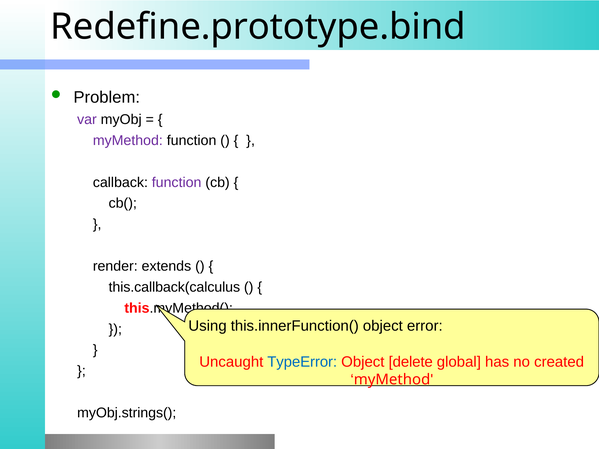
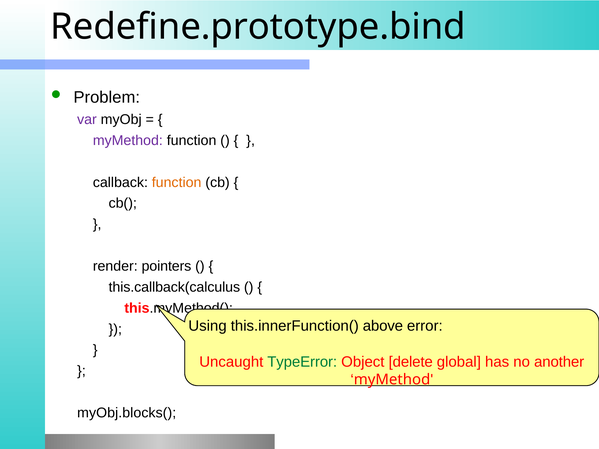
function colour: purple -> orange (177, 182)
extends: extends -> pointers (166, 266)
this.innerFunction( object: object -> above (383, 326)
TypeError colour: blue -> green (302, 362)
created: created -> another (559, 362)
myObj.strings(: myObj.strings( -> myObj.blocks( (127, 413)
